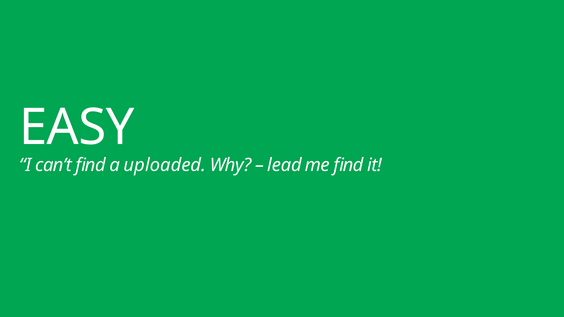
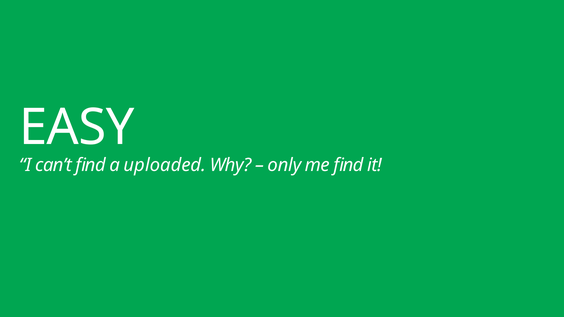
lead: lead -> only (285, 165)
